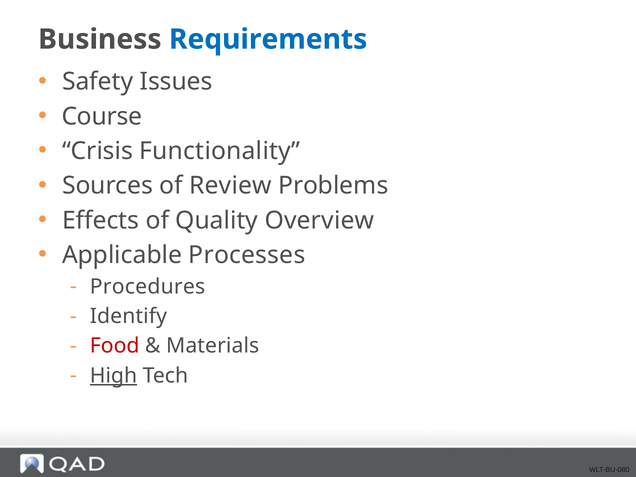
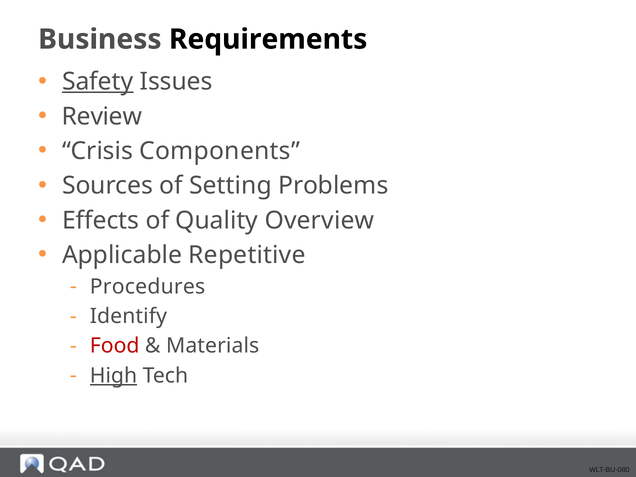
Requirements colour: blue -> black (268, 39)
Safety underline: none -> present (98, 82)
Course: Course -> Review (102, 116)
Functionality: Functionality -> Components (220, 151)
Review: Review -> Setting (231, 186)
Processes: Processes -> Repetitive (247, 255)
